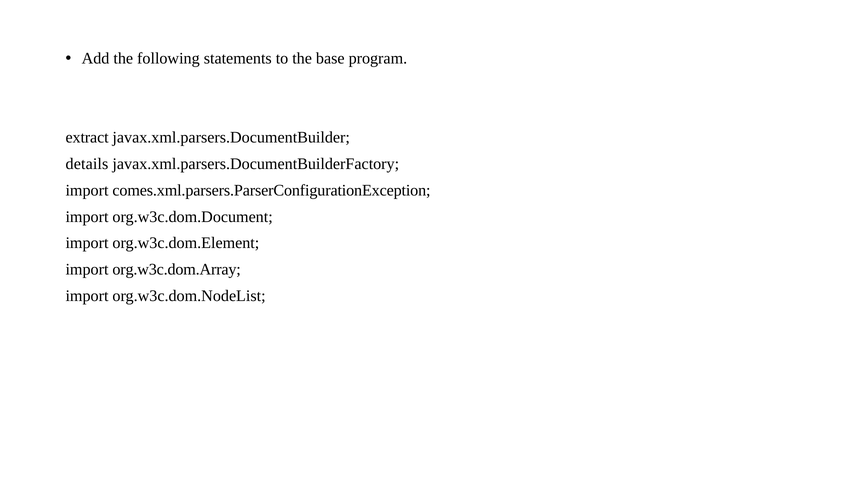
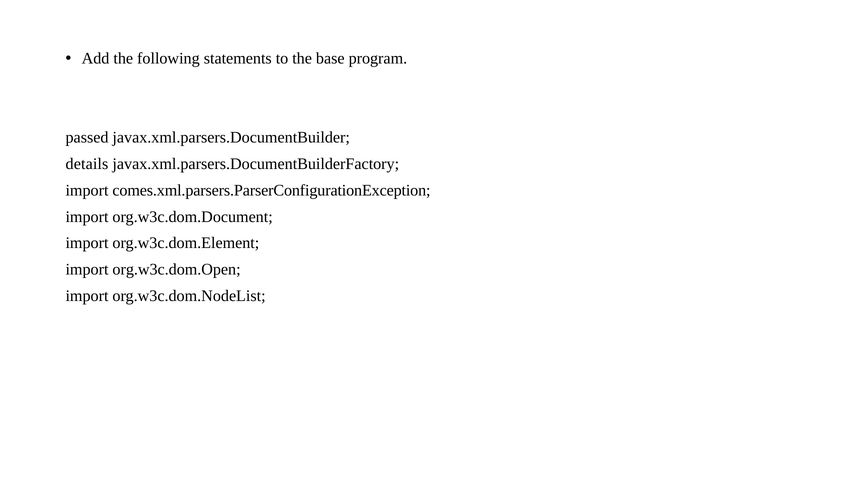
extract: extract -> passed (87, 137)
org.w3c.dom.Array: org.w3c.dom.Array -> org.w3c.dom.Open (177, 269)
